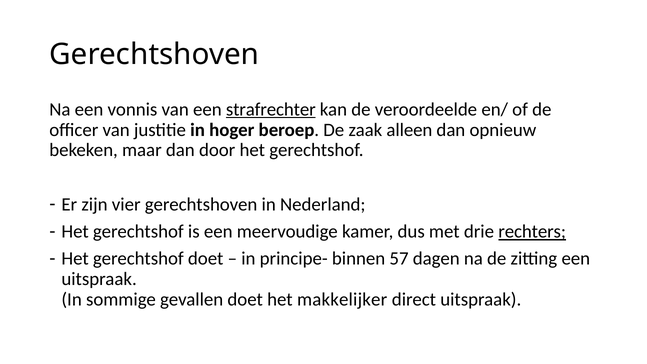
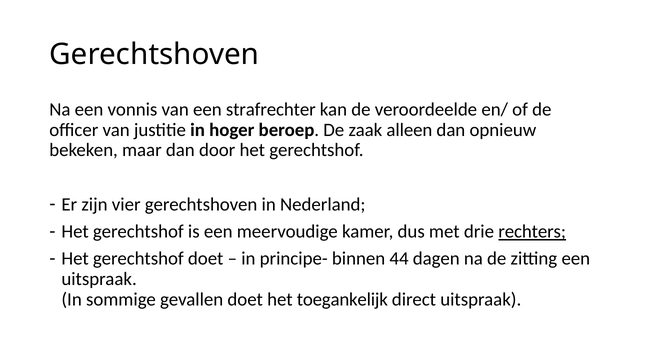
strafrechter underline: present -> none (271, 109)
57: 57 -> 44 (399, 259)
makkelijker: makkelijker -> toegankelijk (342, 299)
